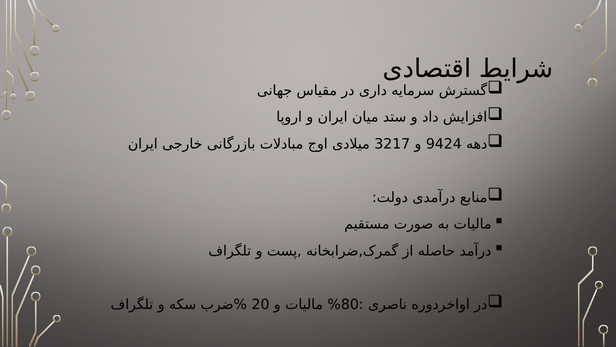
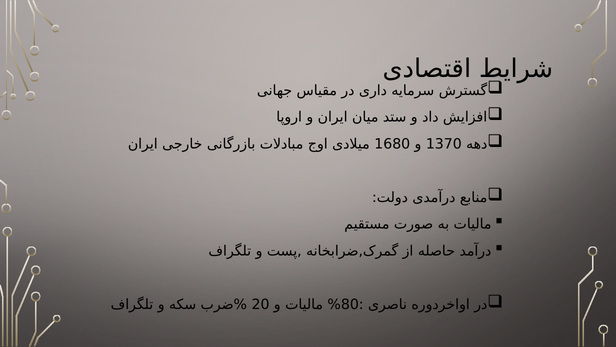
3217: 3217 -> 1680 (392, 144)
9424: 9424 -> 1370 (444, 144)
